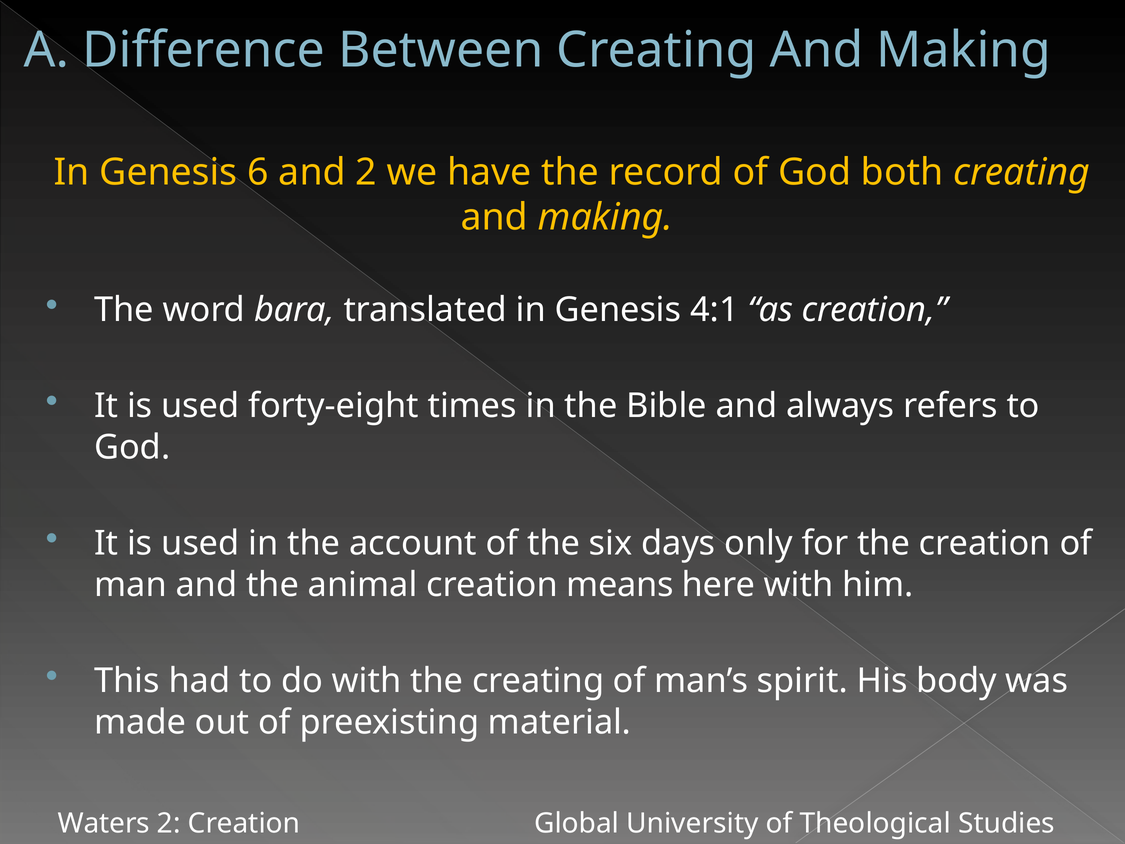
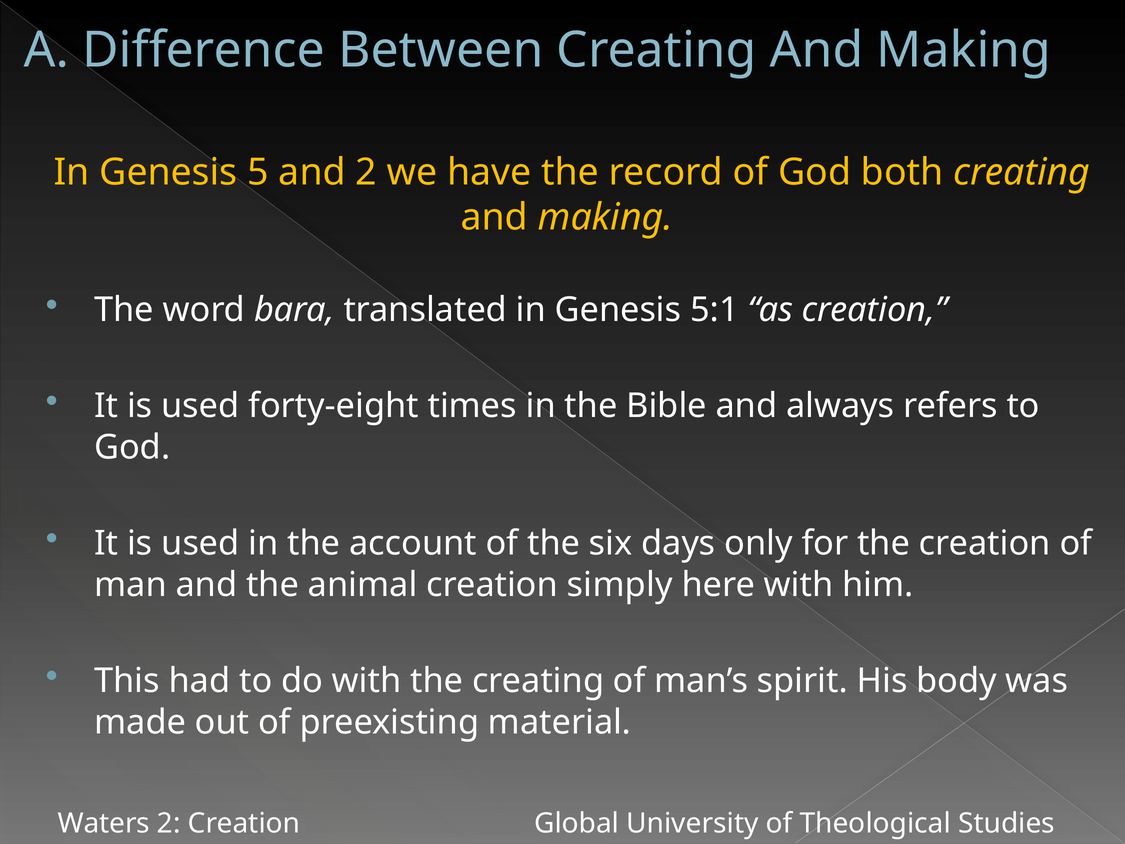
6: 6 -> 5 (258, 172)
4:1: 4:1 -> 5:1 (715, 310)
means: means -> simply (620, 585)
